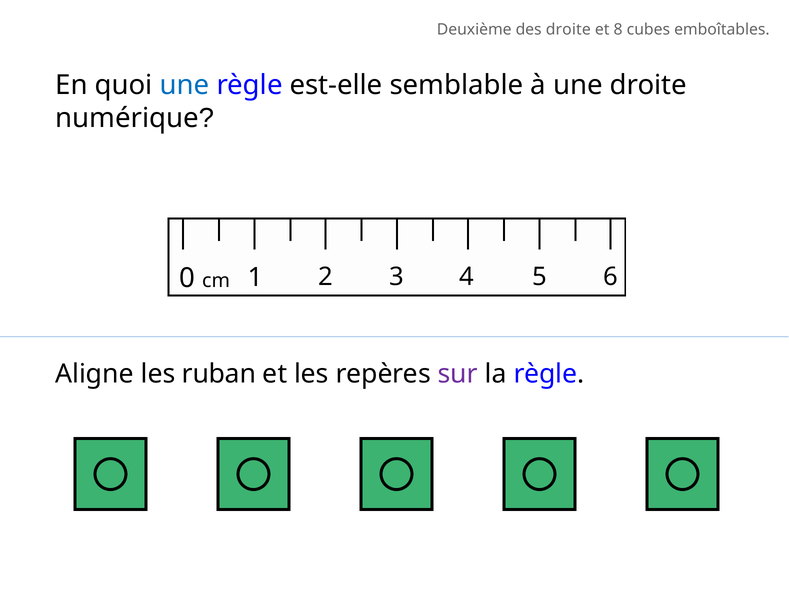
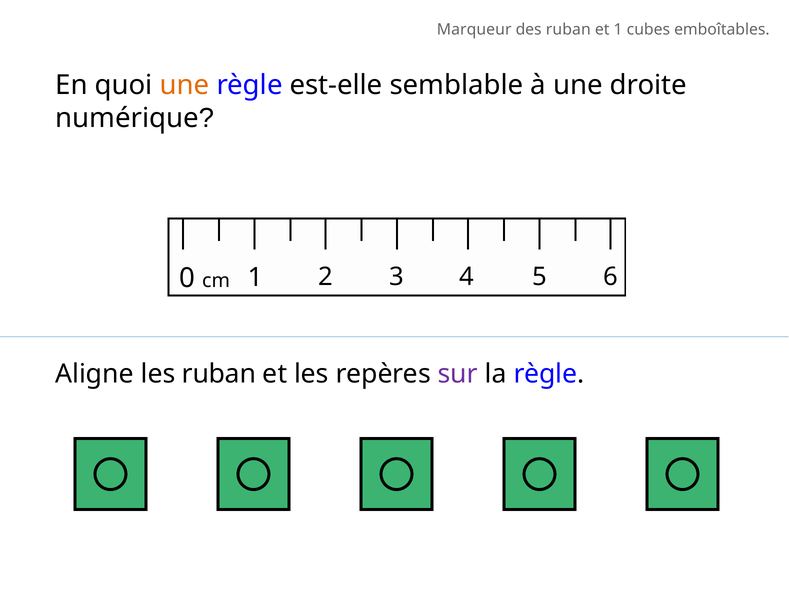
Deuxième: Deuxième -> Marqueur (474, 30)
des droite: droite -> ruban (568, 30)
et 8: 8 -> 1 (618, 30)
une colour: blue -> orange (185, 85)
